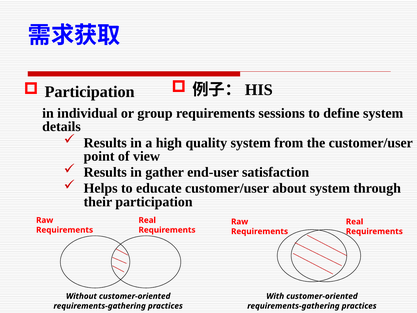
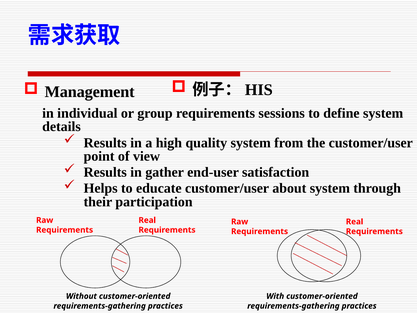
Participation: Participation -> Management (90, 92)
